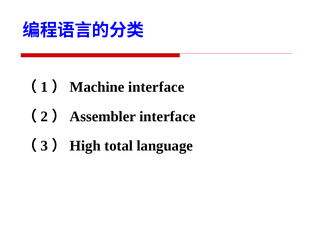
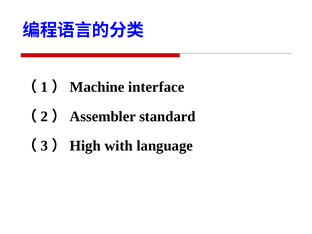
interface: interface -> standard (167, 116)
total: total -> with (119, 146)
